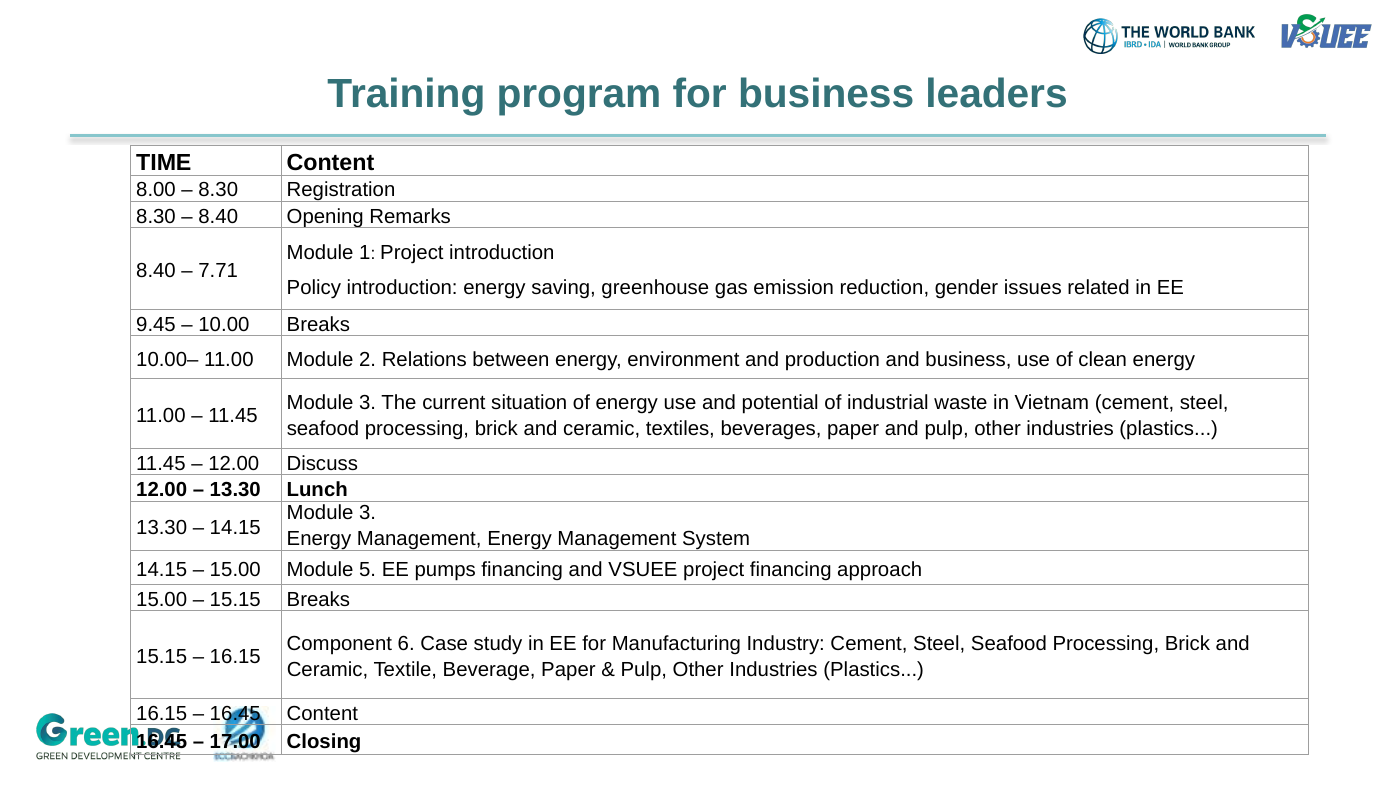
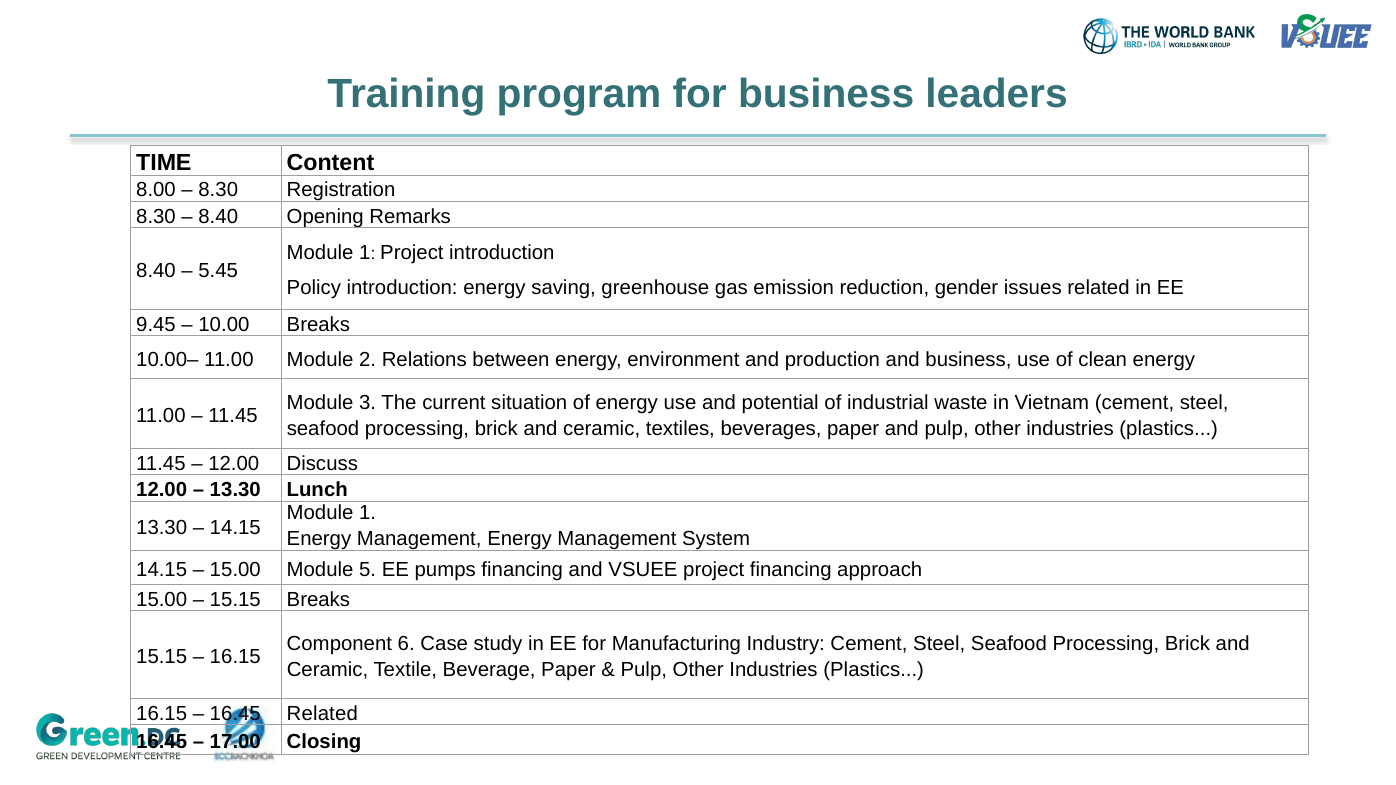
7.71: 7.71 -> 5.45 (218, 271)
3: 3 -> 1 (368, 513)
16.45 Content: Content -> Related (322, 714)
